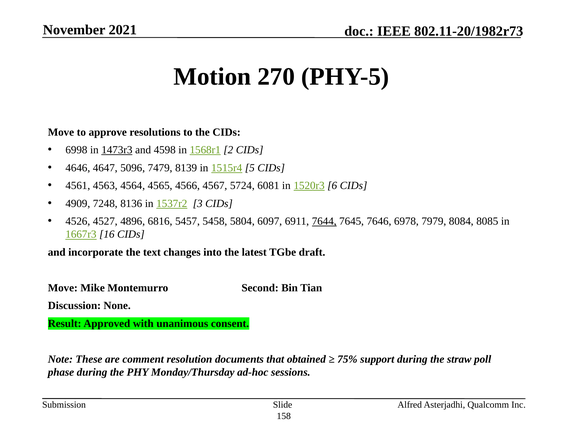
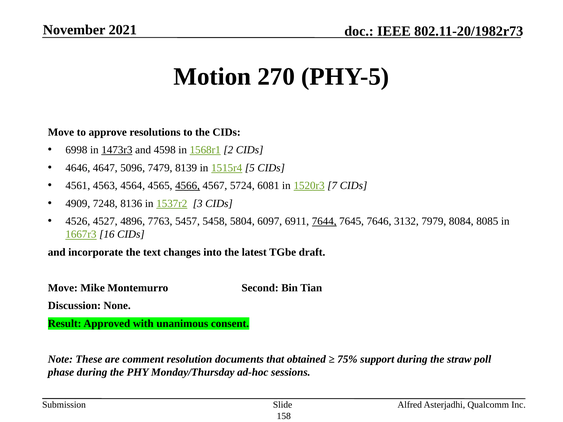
4566 underline: none -> present (188, 186)
6: 6 -> 7 (332, 186)
6816: 6816 -> 7763 (160, 221)
6978: 6978 -> 3132 (406, 221)
